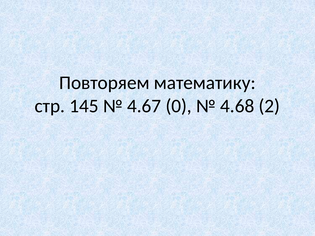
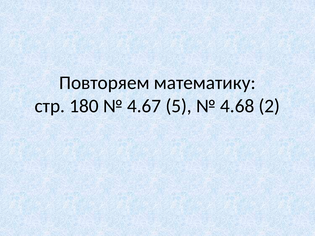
145: 145 -> 180 (84, 106)
0: 0 -> 5 (179, 106)
